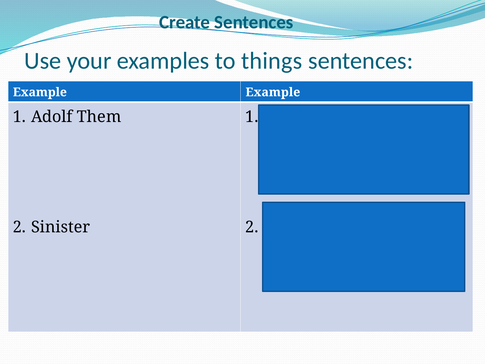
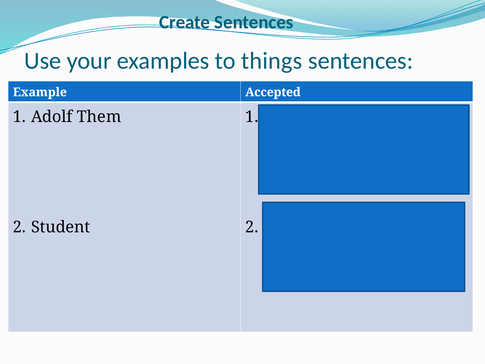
Example Example: Example -> Accepted (273, 92)
Sinister: Sinister -> Student (61, 227)
